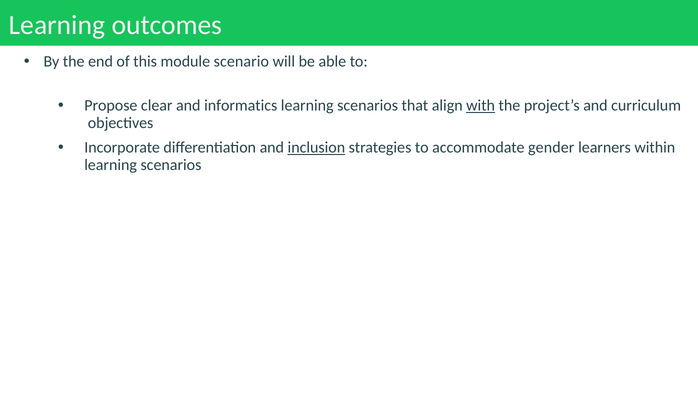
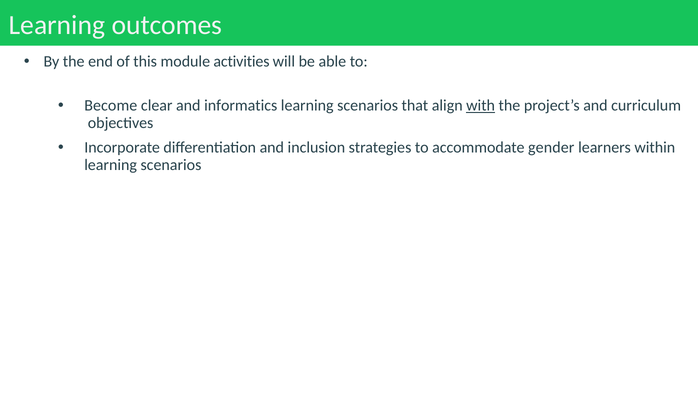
scenario: scenario -> activities (241, 62)
Propose: Propose -> Become (111, 106)
inclusion underline: present -> none (316, 147)
